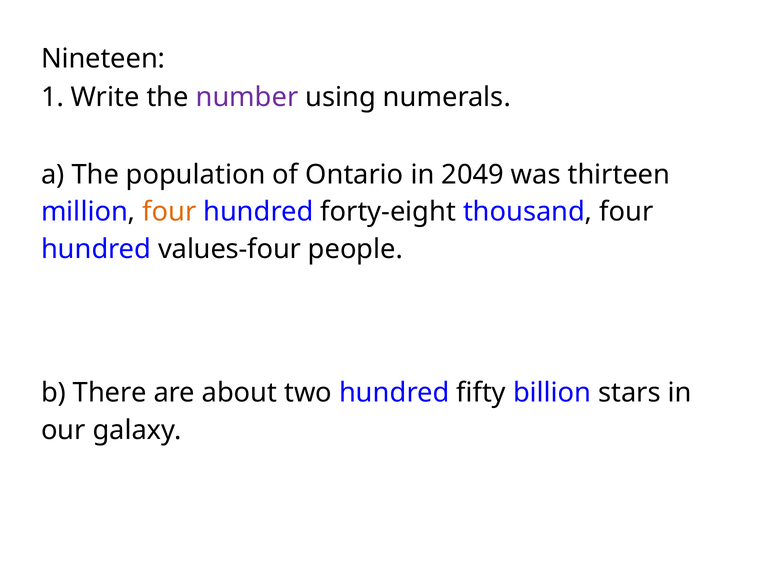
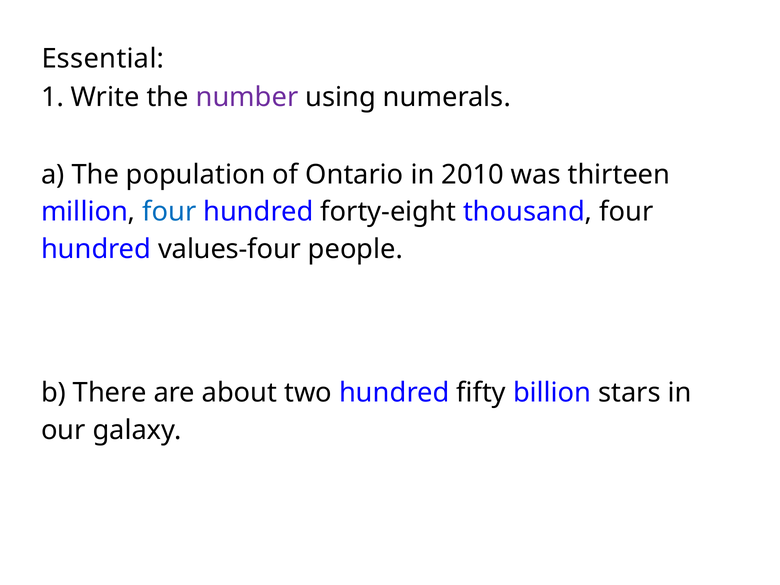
Nineteen: Nineteen -> Essential (103, 59)
2049: 2049 -> 2010 (473, 175)
four colour: orange -> blue (169, 212)
